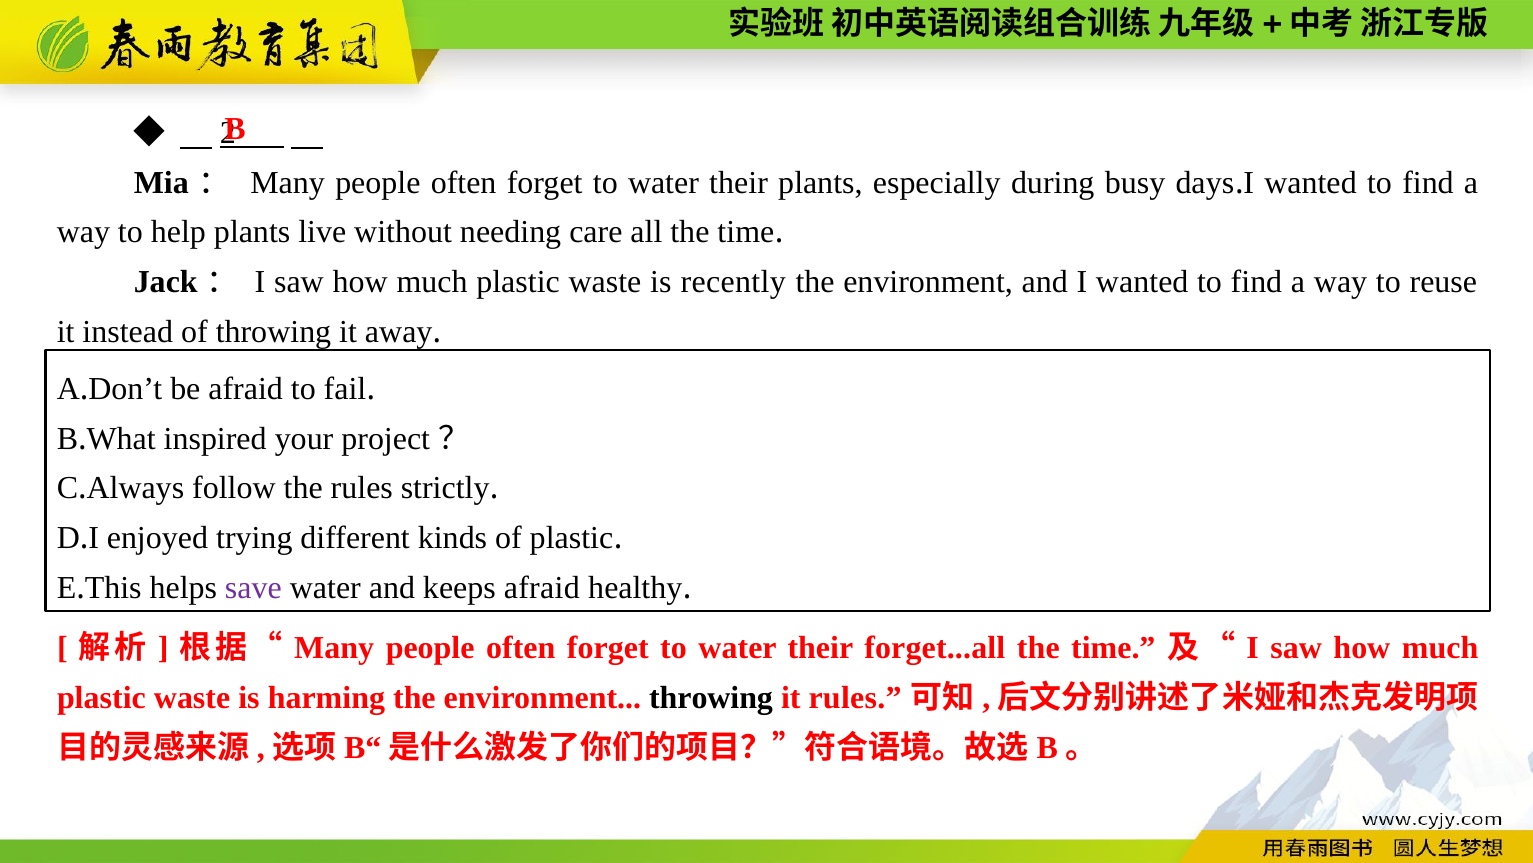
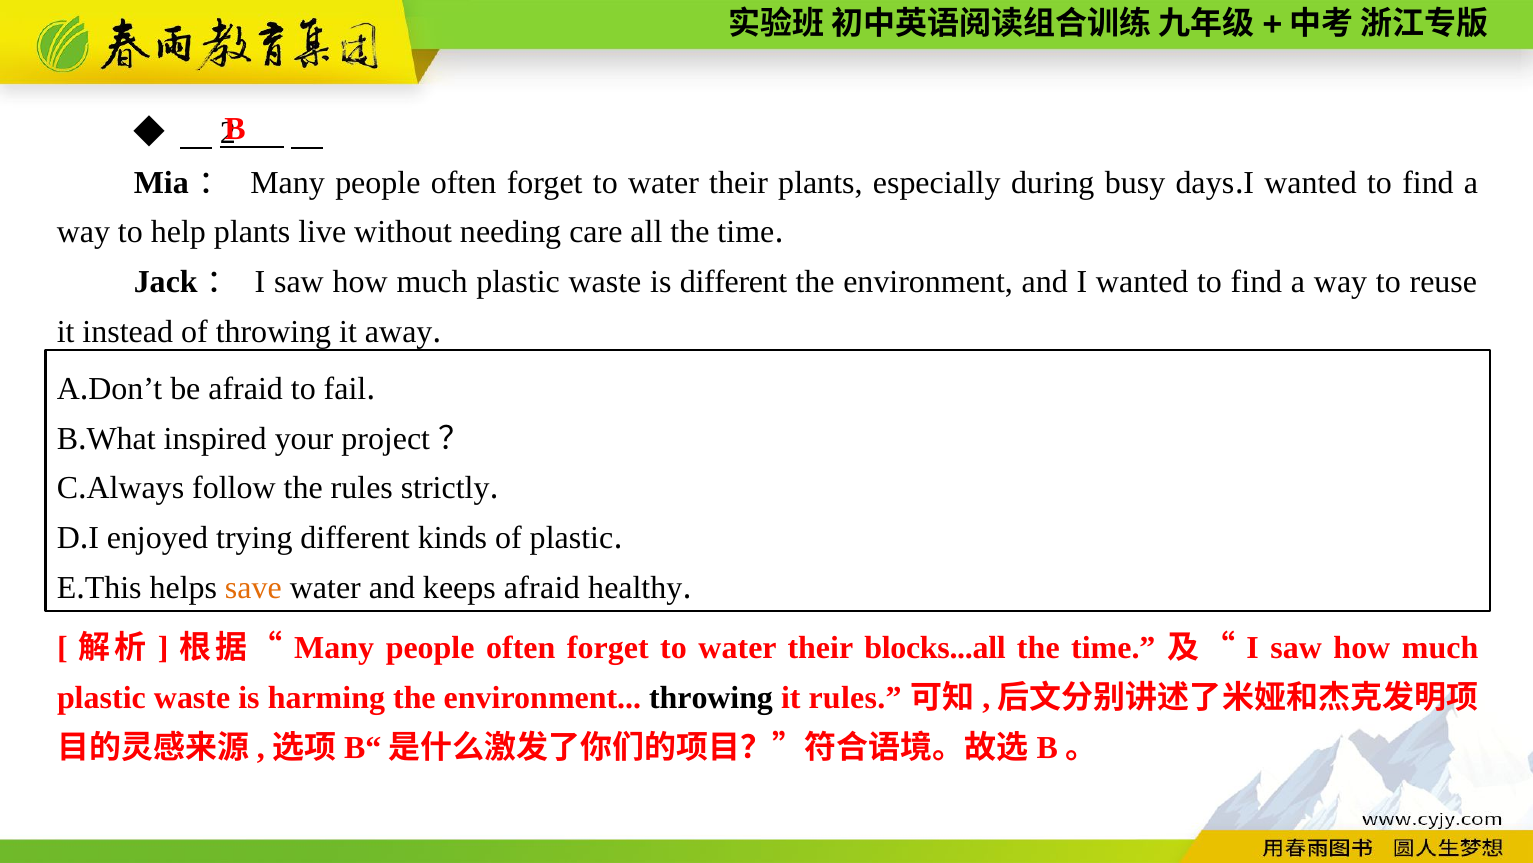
is recently: recently -> different (734, 282)
save colour: purple -> orange (253, 588)
forget...all: forget...all -> blocks...all (935, 648)
